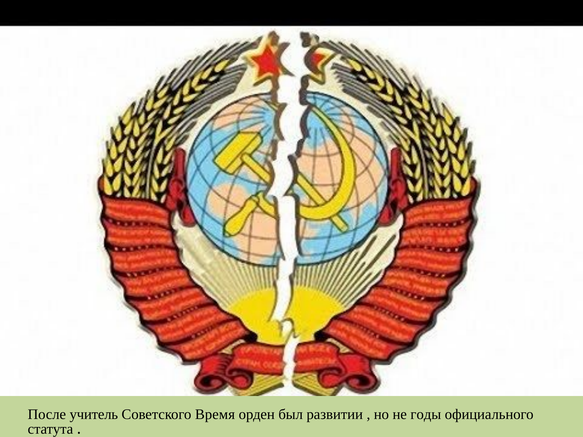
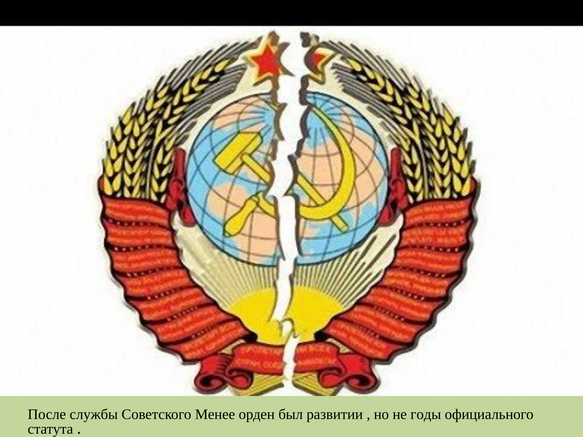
учитель: учитель -> службы (94, 415)
Время: Время -> Менее (215, 415)
